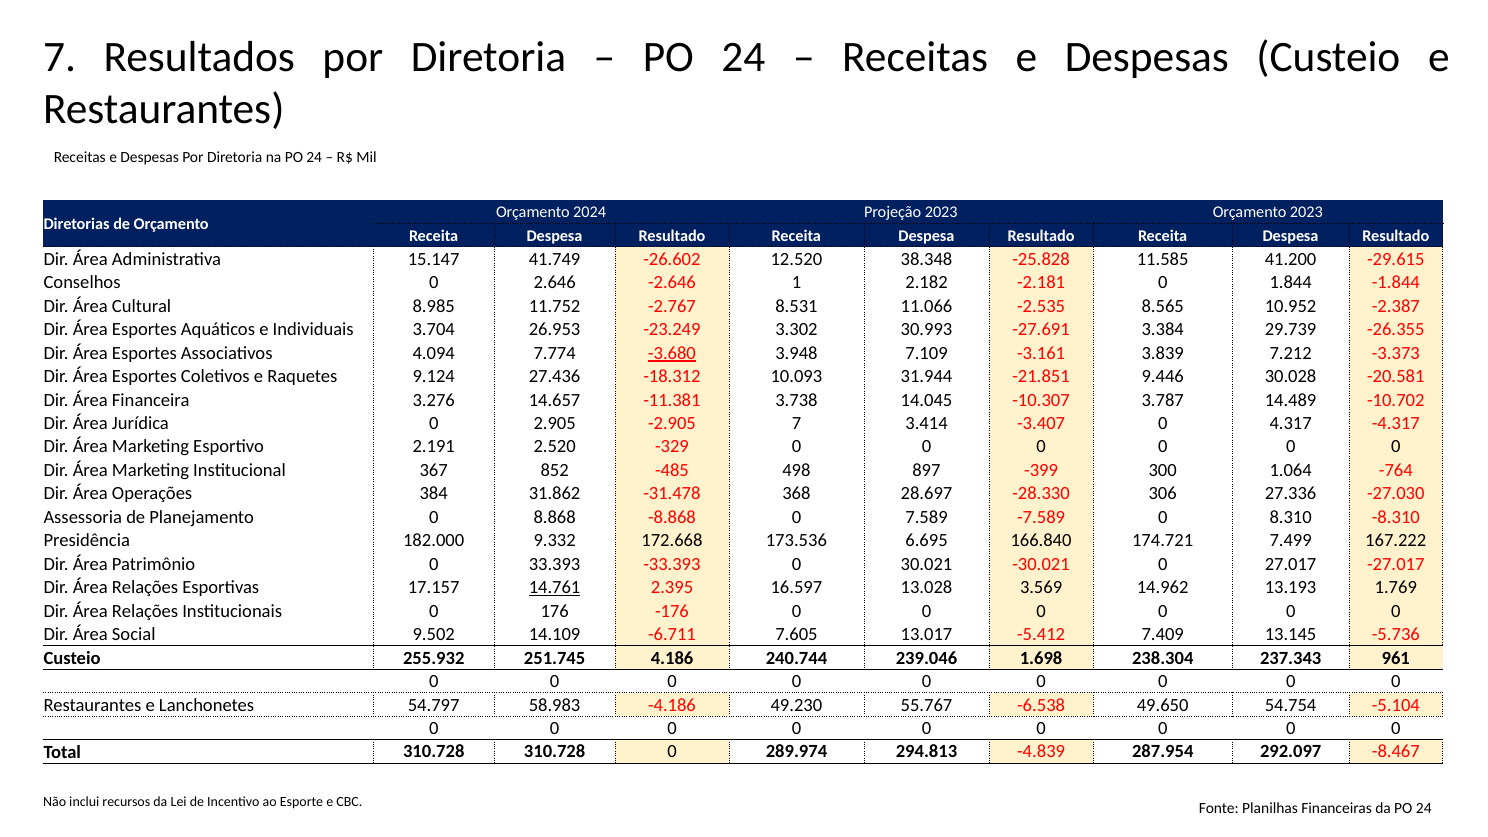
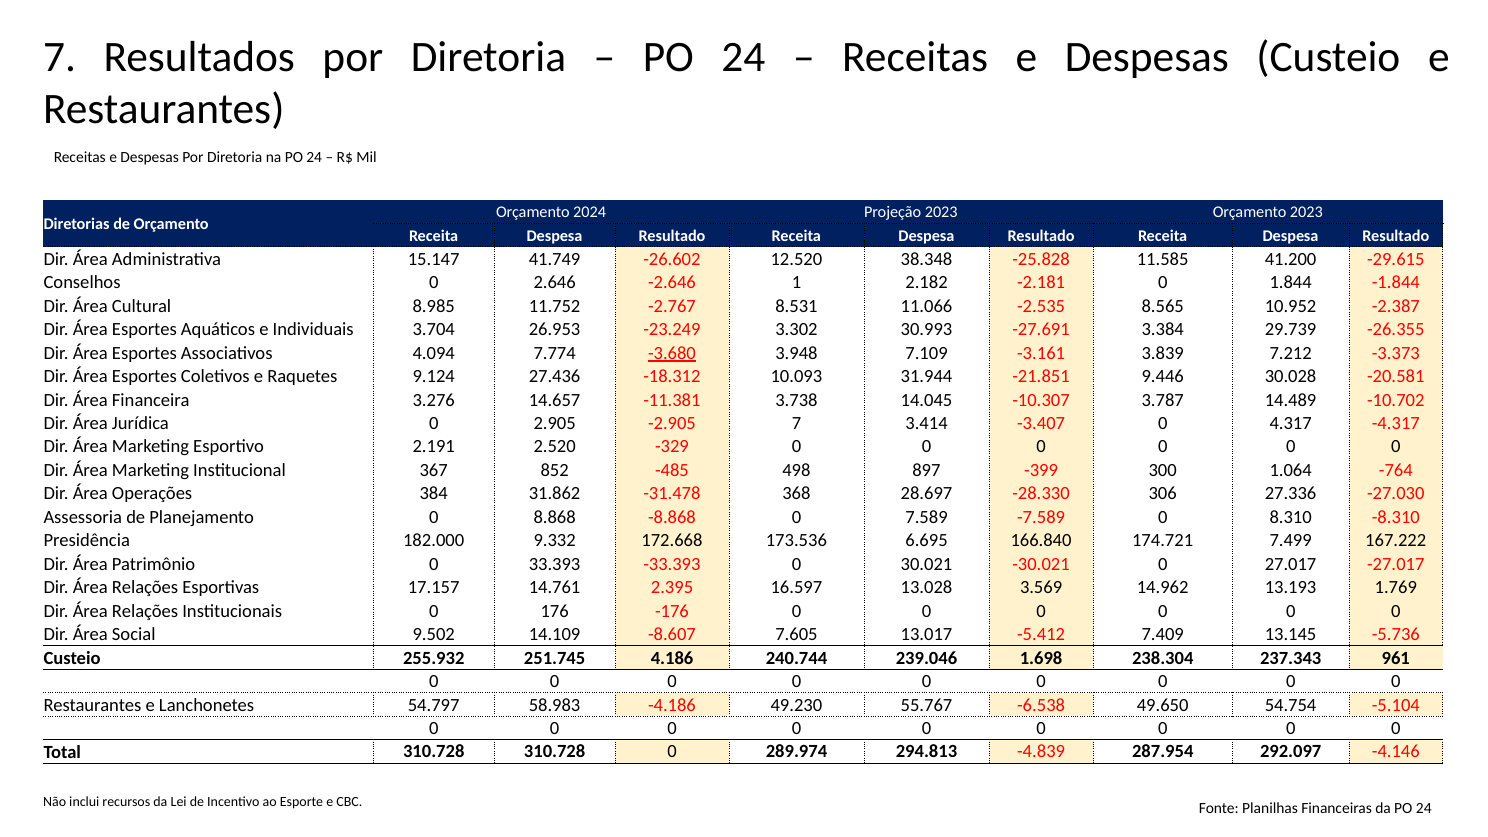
14.761 underline: present -> none (555, 588)
-6.711: -6.711 -> -8.607 (672, 635)
-8.467: -8.467 -> -4.146 (1396, 752)
